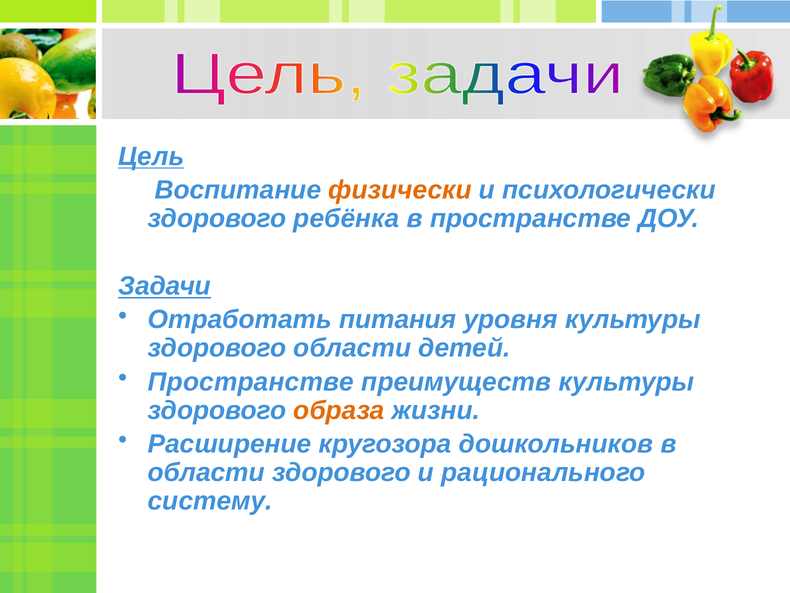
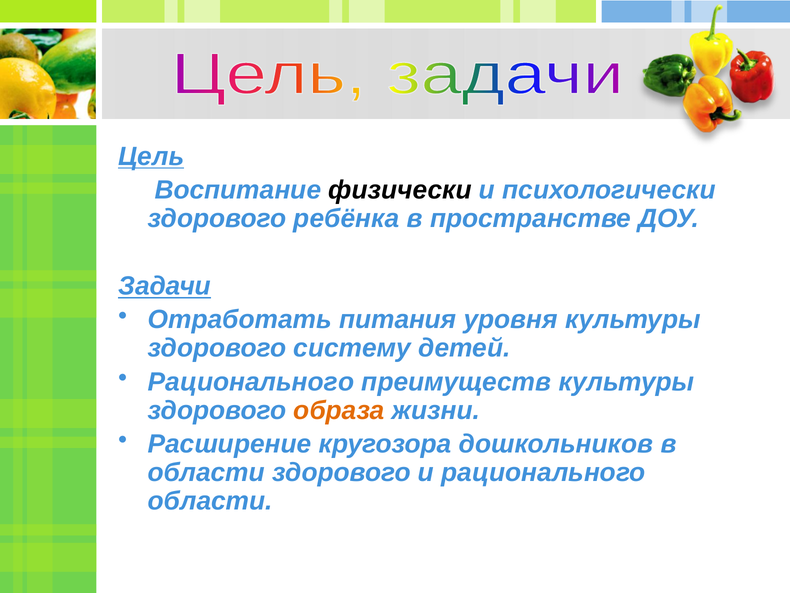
физически colour: orange -> black (400, 190)
здорового области: области -> систему (352, 348)
Пространстве: Пространстве -> Рационального (251, 382)
систему: систему -> области (210, 501)
